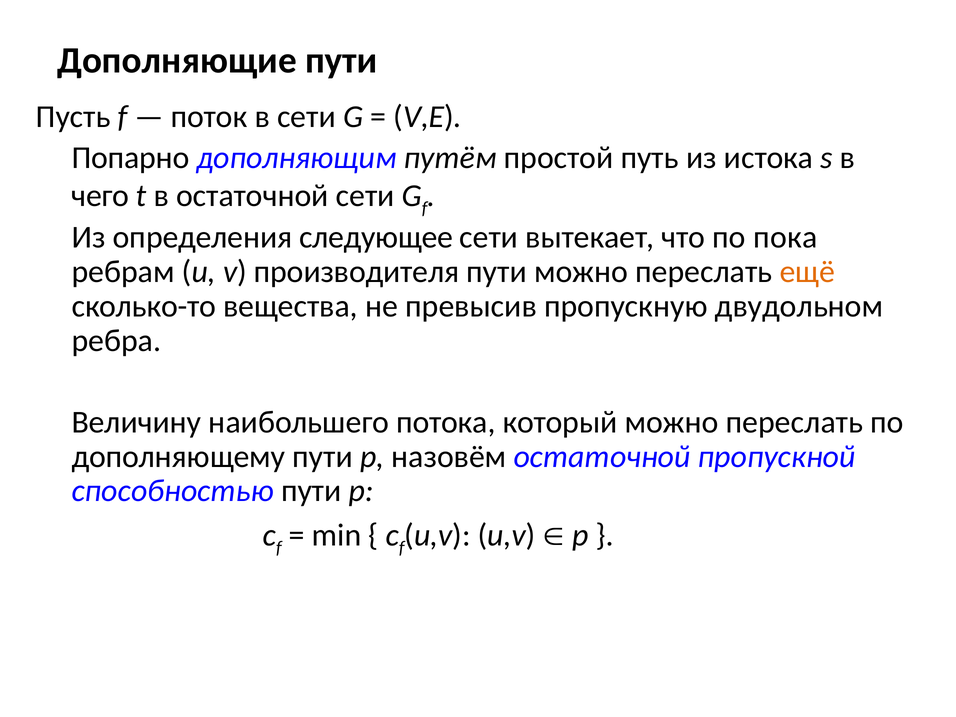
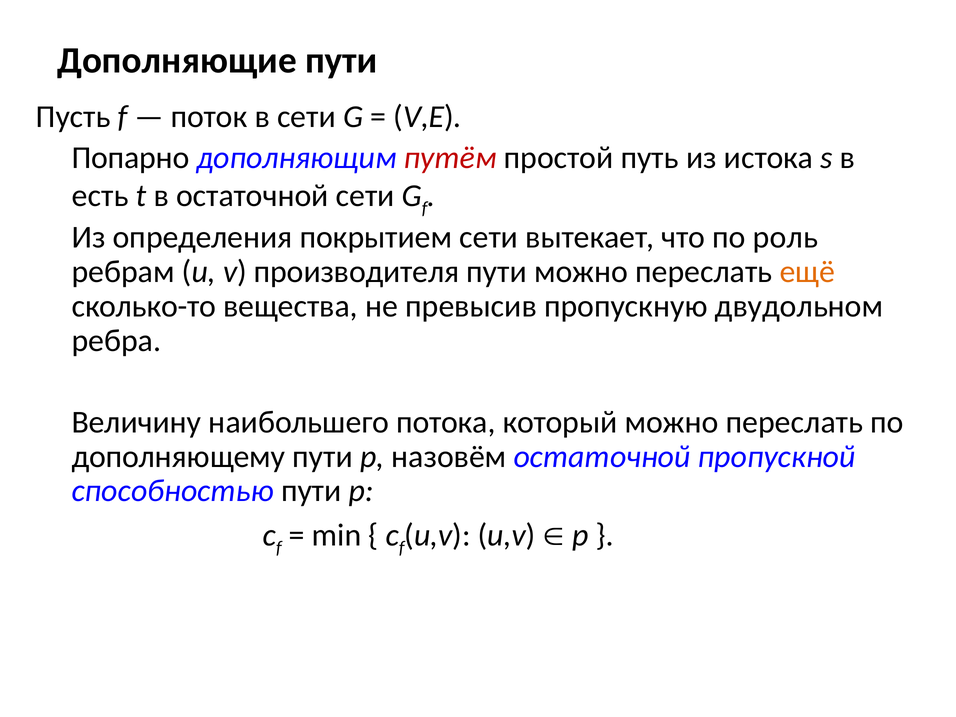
путём colour: black -> red (450, 157)
чего: чего -> есть (100, 196)
следующее: следующее -> покрытием (376, 237)
пока: пока -> роль (785, 237)
